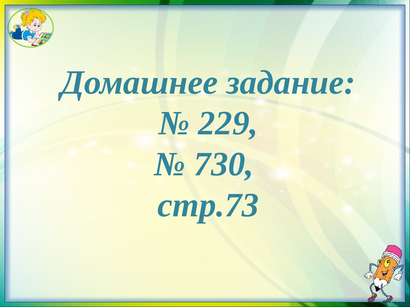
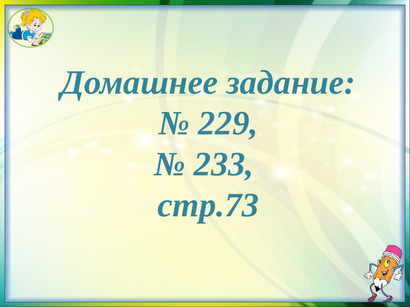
730: 730 -> 233 (224, 165)
